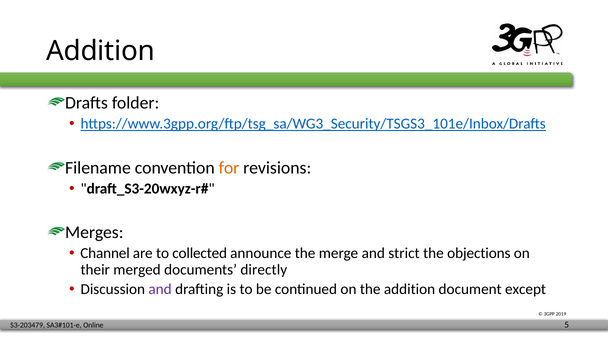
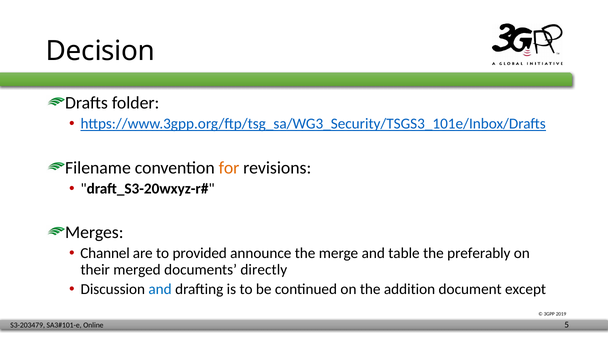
Addition: Addition -> Decision (101, 51)
collected: collected -> provided (200, 253)
strict: strict -> table (404, 253)
objections: objections -> preferably (479, 253)
and colour: purple -> blue (160, 289)
